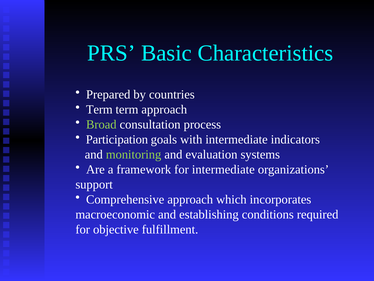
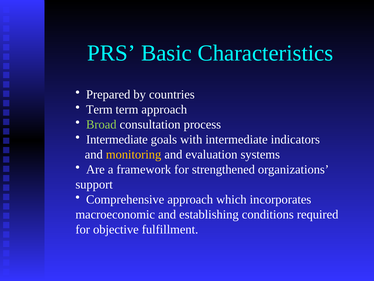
Participation: Participation -> Intermediate (117, 139)
monitoring colour: light green -> yellow (134, 154)
for intermediate: intermediate -> strengthened (223, 169)
